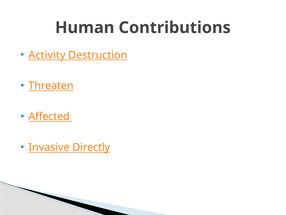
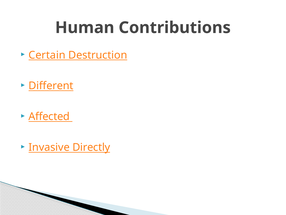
Activity: Activity -> Certain (47, 55)
Threaten: Threaten -> Different (51, 86)
